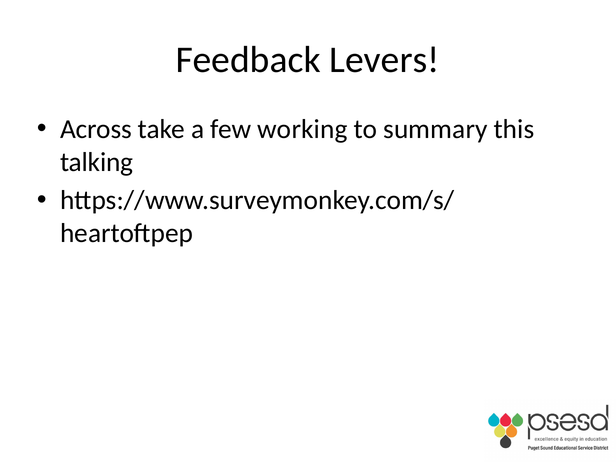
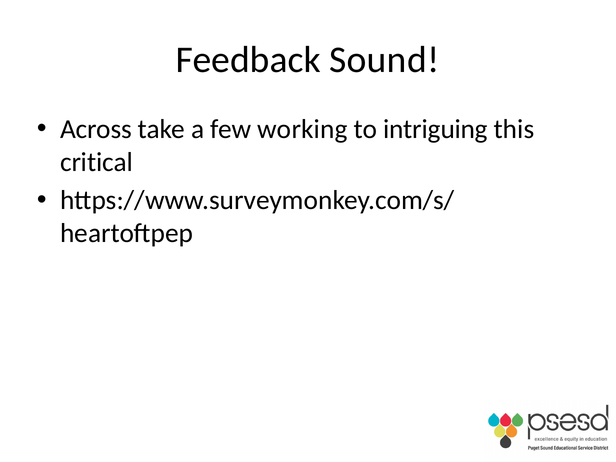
Levers: Levers -> Sound (384, 60)
summary: summary -> intriguing (436, 129)
talking: talking -> critical (97, 162)
